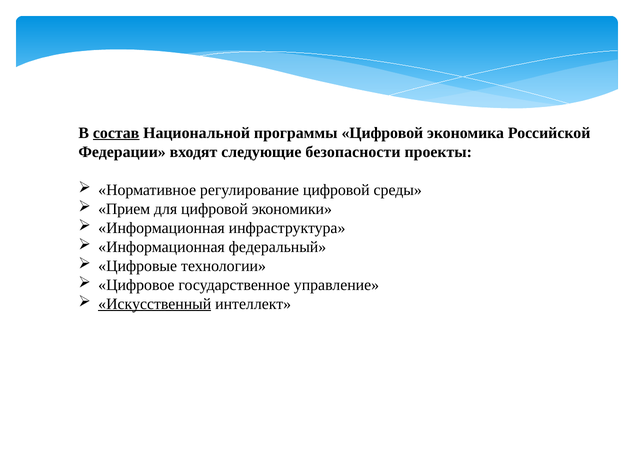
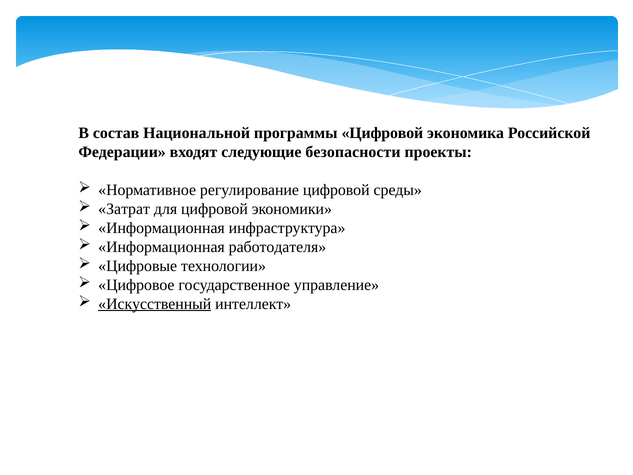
состав underline: present -> none (116, 133)
Прием: Прием -> Затрат (124, 209)
федеральный: федеральный -> работодателя (277, 247)
